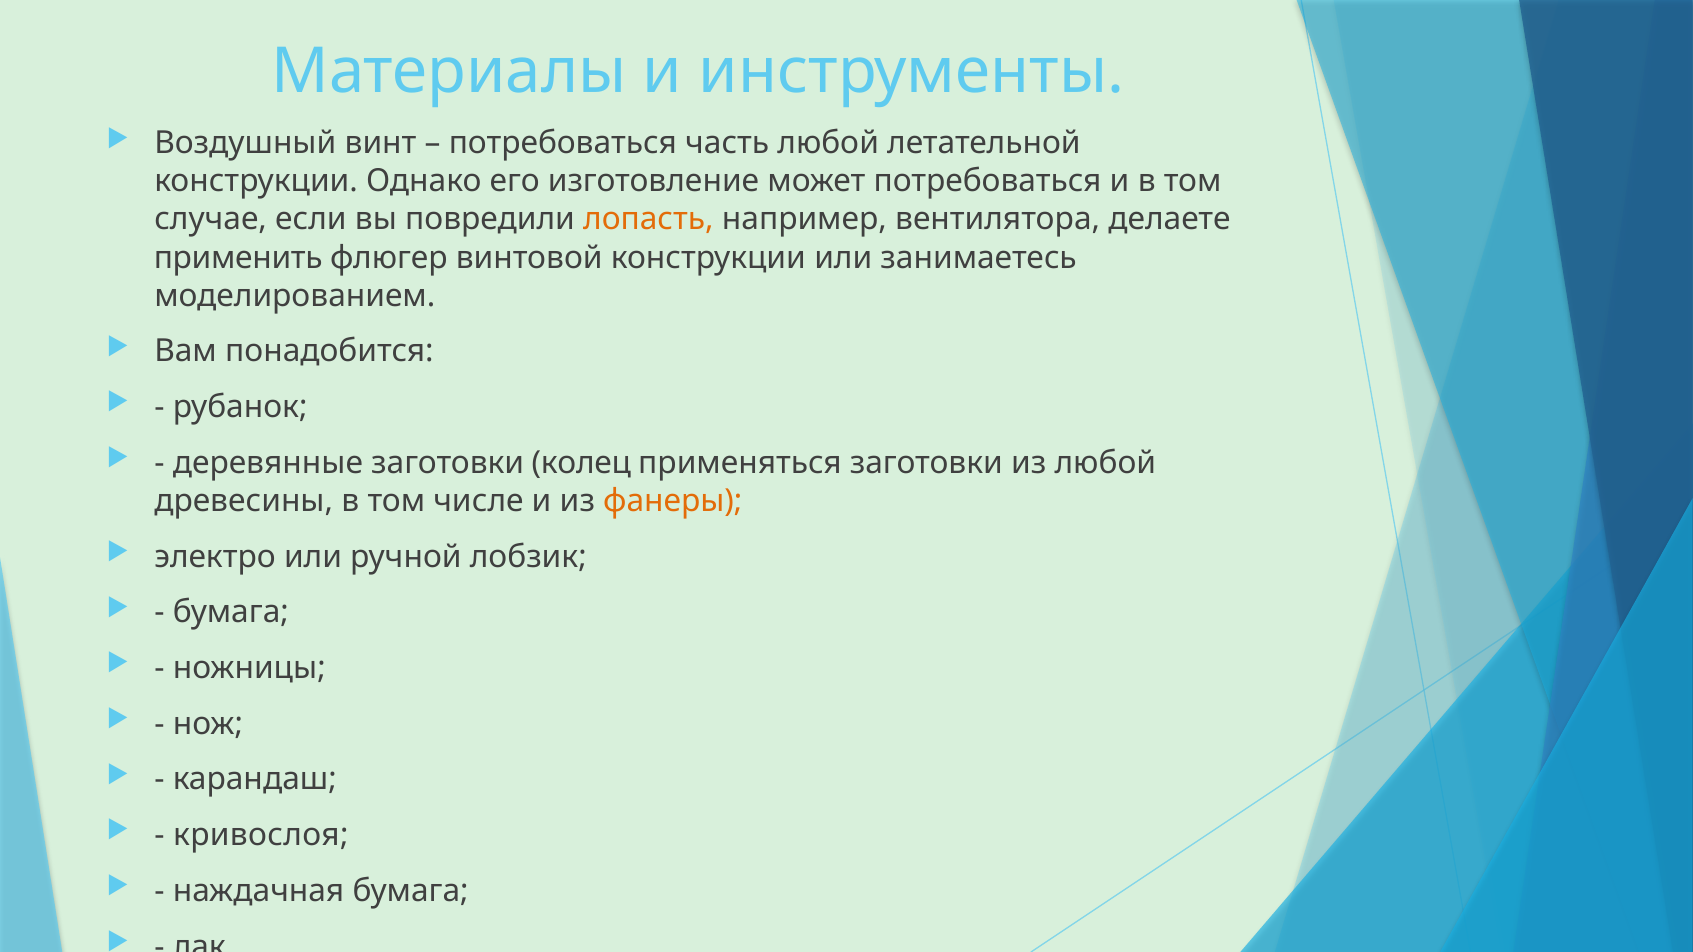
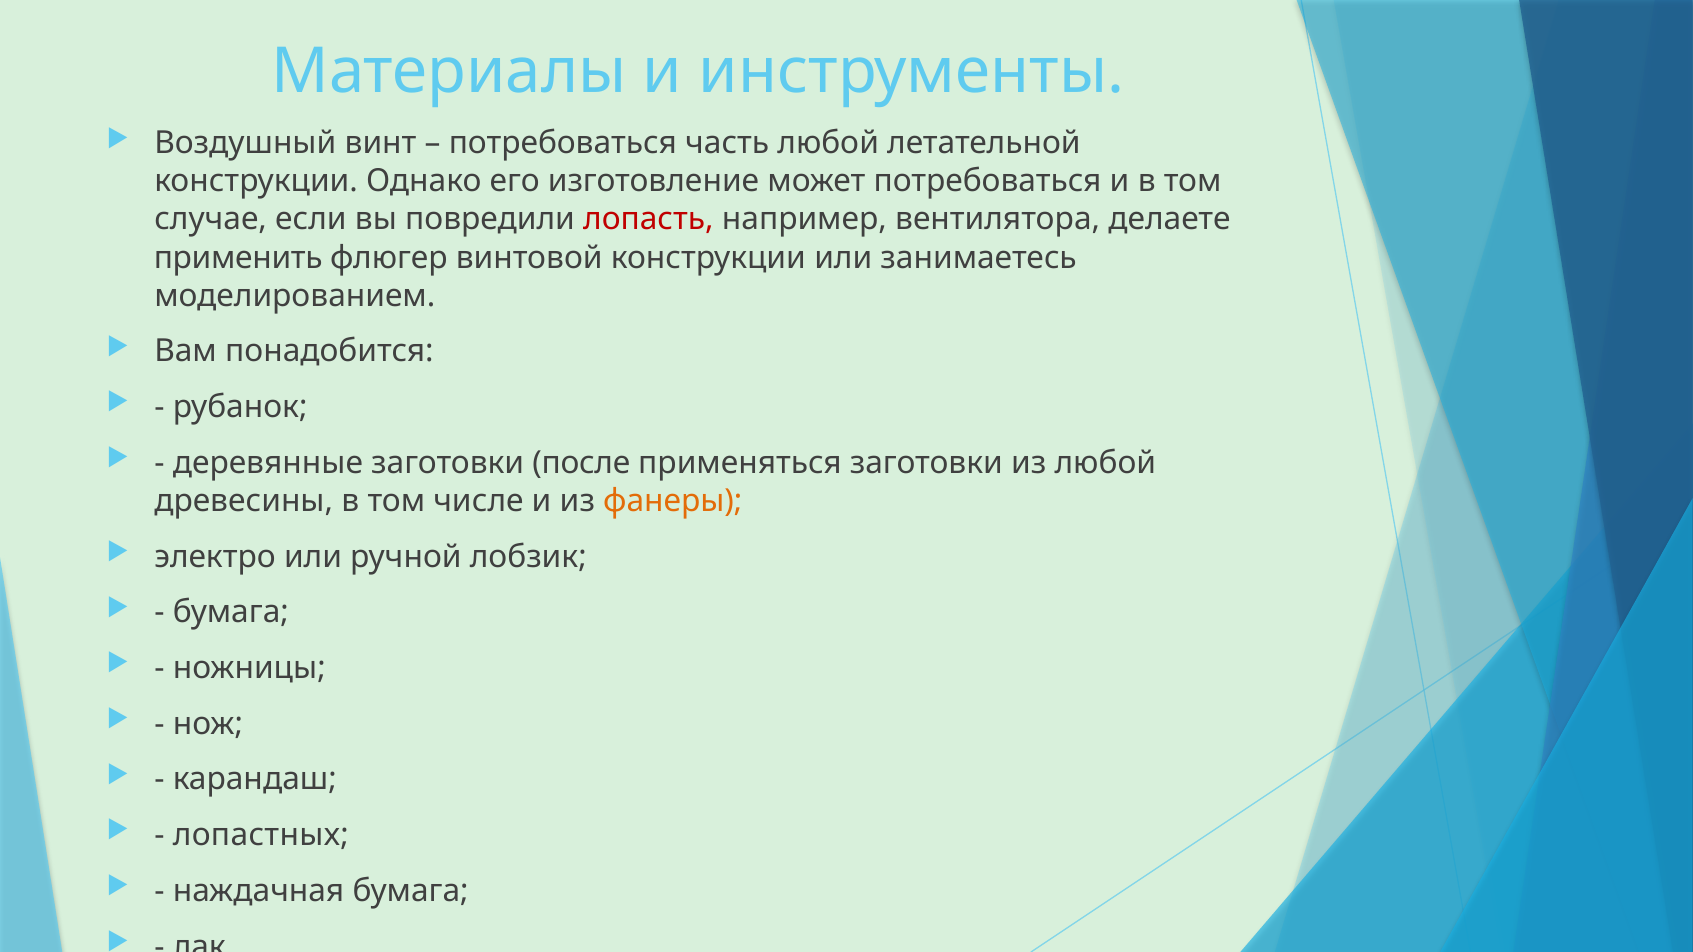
лопасть colour: orange -> red (648, 220)
колец: колец -> после (581, 463)
кривослоя: кривослоя -> лопастных (261, 835)
